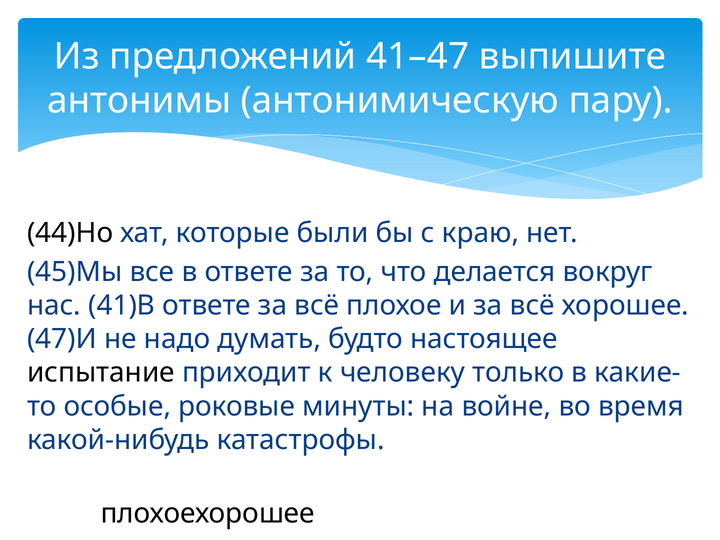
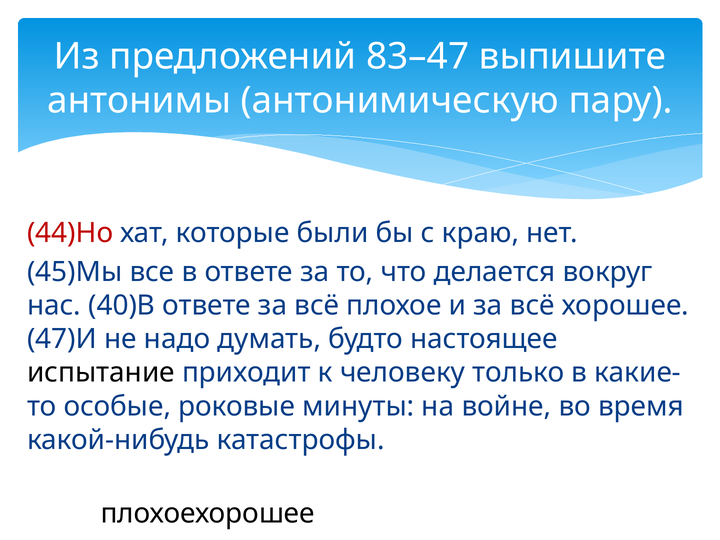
41–47: 41–47 -> 83–47 (418, 56)
44)Но colour: black -> red (70, 233)
41)В: 41)В -> 40)В (122, 306)
